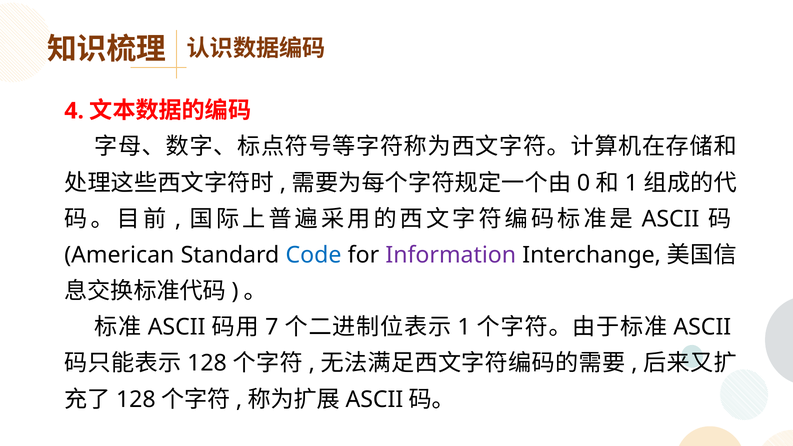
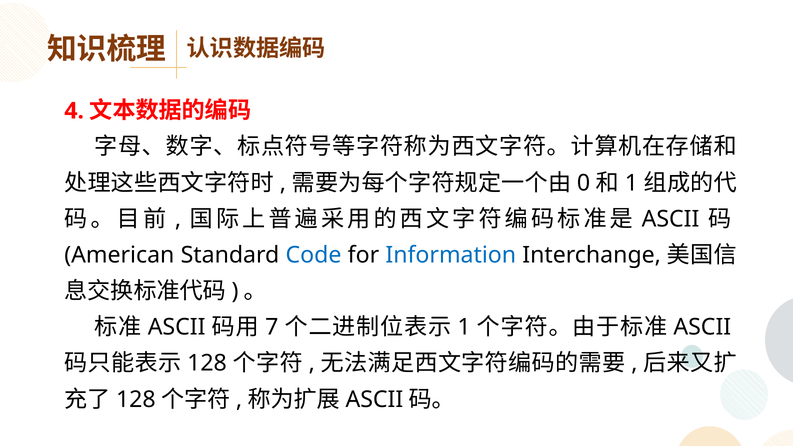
Information colour: purple -> blue (451, 255)
